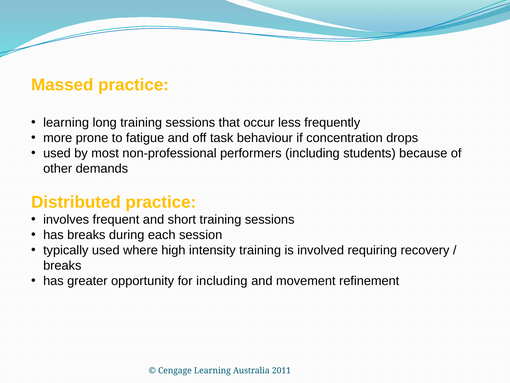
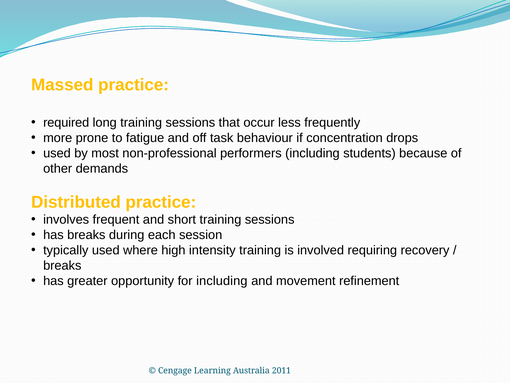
learning: learning -> required (66, 123)
